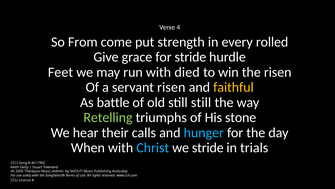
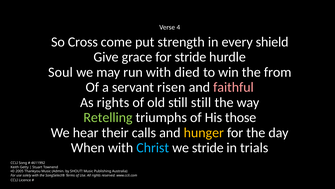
From: From -> Cross (83, 42)
rolled: rolled -> shield (272, 42)
Feet: Feet -> Soul (60, 72)
the risen: risen -> from (278, 72)
faithful colour: yellow -> pink (233, 87)
As battle: battle -> rights (113, 102)
stone: stone -> those (241, 117)
hunger colour: light blue -> yellow (204, 132)
